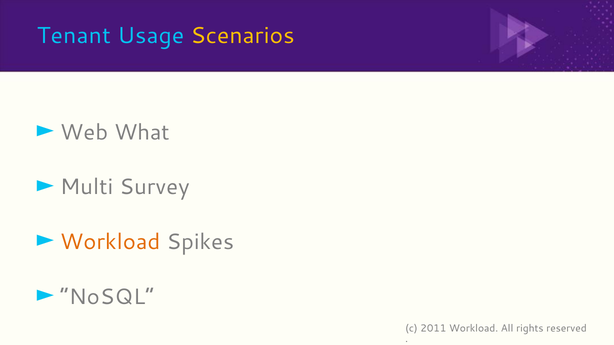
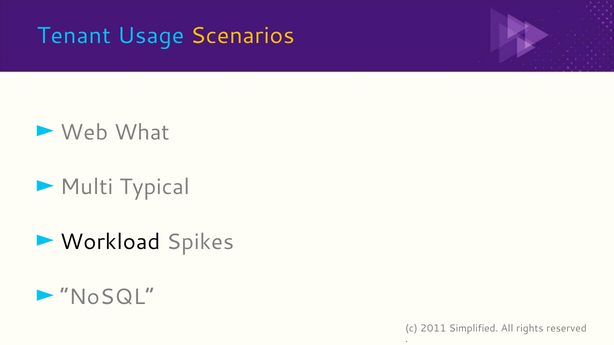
Survey: Survey -> Typical (155, 187)
Workload colour: orange -> black (110, 242)
2011 Workload: Workload -> Simplified (474, 329)
